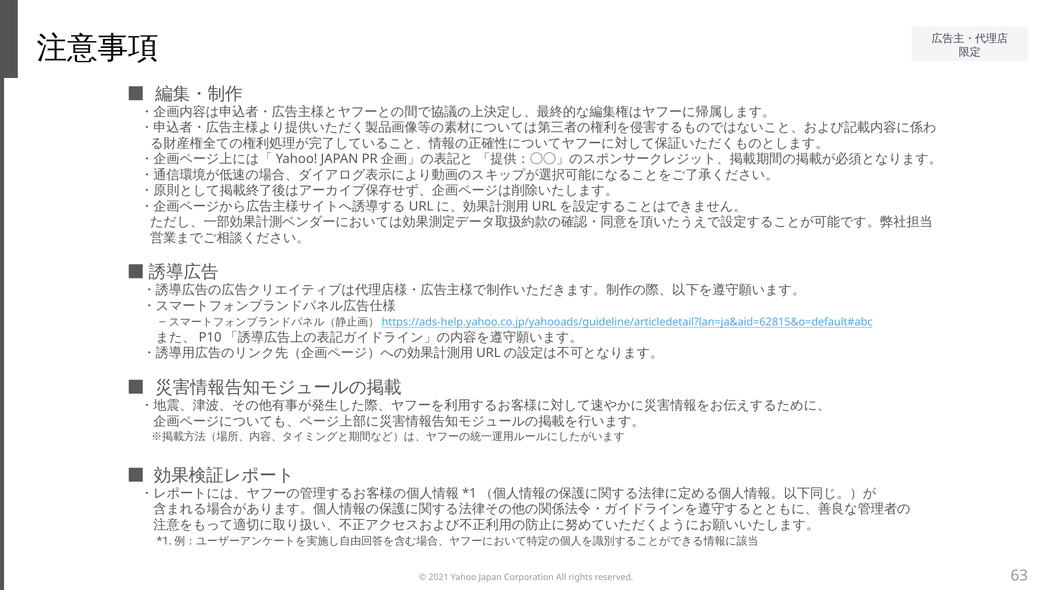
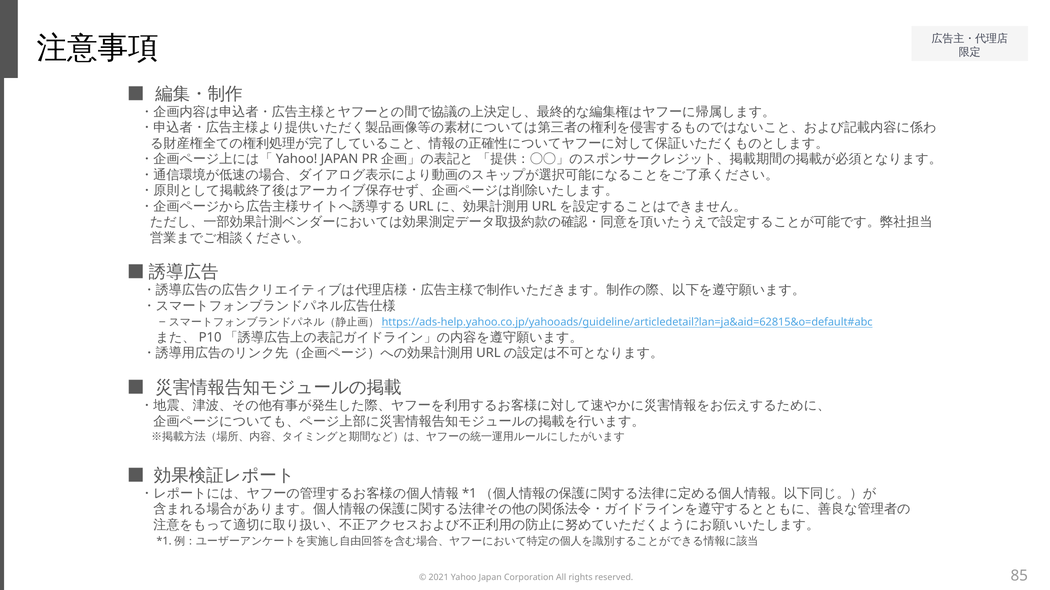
63: 63 -> 85 (1019, 576)
